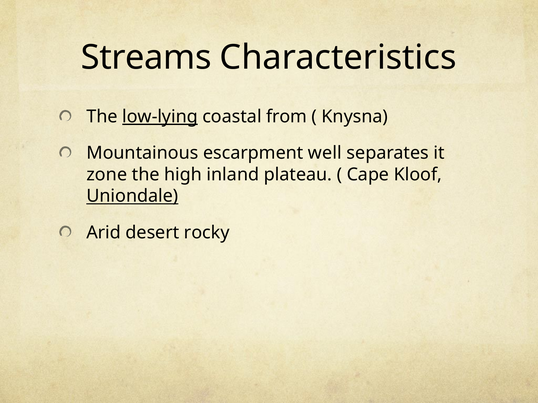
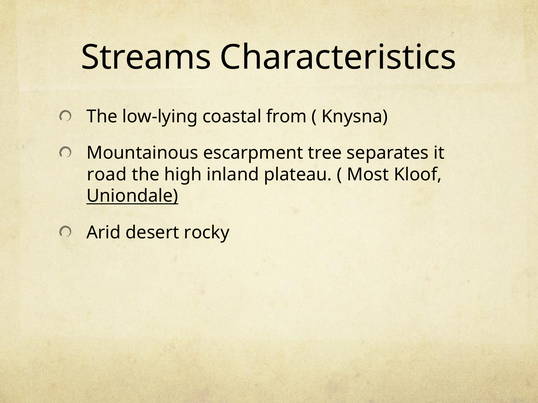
low-lying underline: present -> none (160, 117)
well: well -> tree (325, 153)
zone: zone -> road (107, 175)
Cape: Cape -> Most (368, 175)
